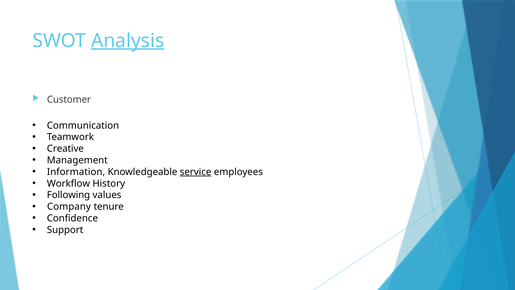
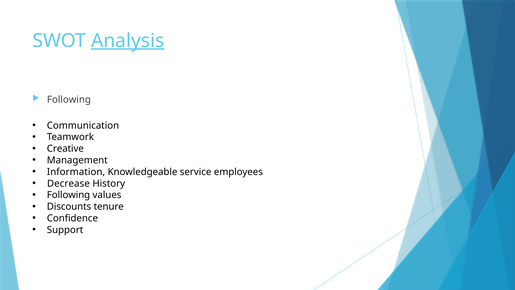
Customer: Customer -> Following (69, 100)
service underline: present -> none (196, 172)
Workflow: Workflow -> Decrease (68, 183)
Company: Company -> Discounts (69, 206)
